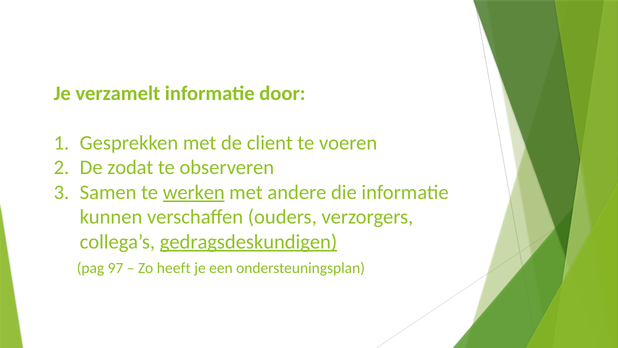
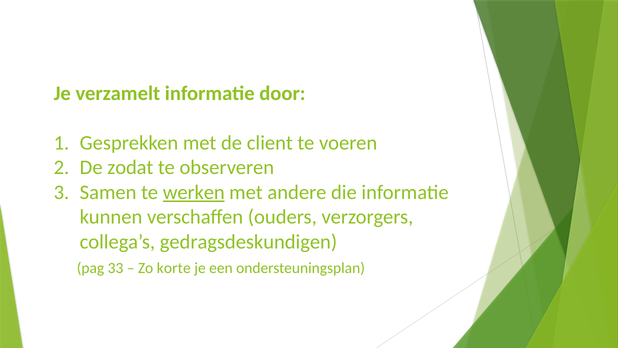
gedragsdeskundigen underline: present -> none (248, 242)
97: 97 -> 33 (116, 268)
heeft: heeft -> korte (174, 268)
